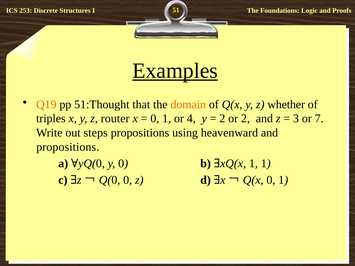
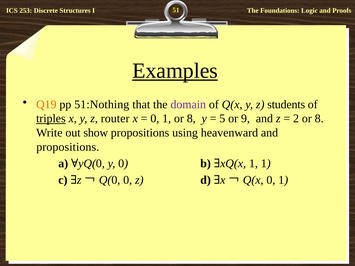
51:Thought: 51:Thought -> 51:Nothing (102, 105)
domain colour: orange -> purple (188, 105)
whether: whether -> students (286, 105)
triples underline: none -> present (51, 119)
1 or 4: 4 -> 8 (191, 119)
2: 2 -> 5 (222, 119)
or 2: 2 -> 9 (245, 119)
3: 3 -> 2 (296, 119)
7: 7 -> 8 (319, 119)
steps: steps -> show (96, 133)
